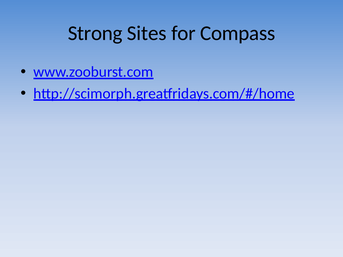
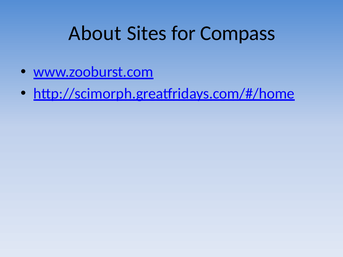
Strong: Strong -> About (95, 33)
